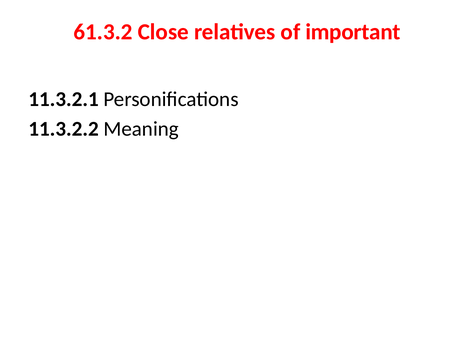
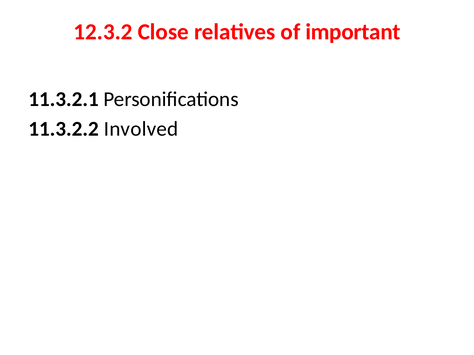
61.3.2: 61.3.2 -> 12.3.2 (103, 32)
Meaning: Meaning -> Involved (141, 129)
